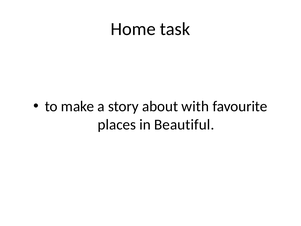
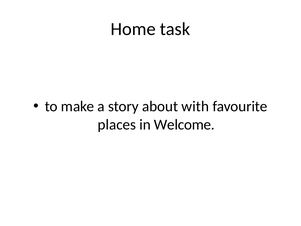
Beautiful: Beautiful -> Welcome (184, 124)
